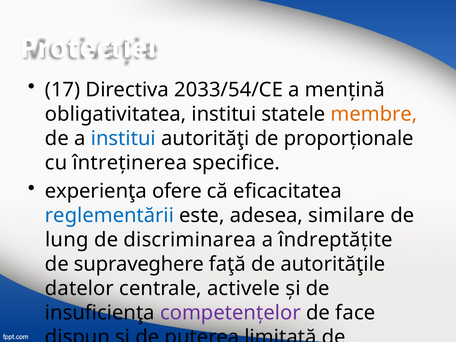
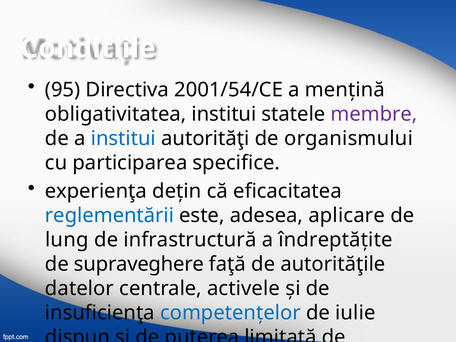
Protecţiei: Protecţiei -> Condiţiile (88, 48)
17: 17 -> 95 (63, 90)
2033/54/CE: 2033/54/CE -> 2001/54/CE (229, 90)
membre colour: orange -> purple (374, 114)
proporţionale: proporţionale -> organismului (349, 139)
întreţinerea: întreţinerea -> participarea (130, 163)
ofere: ofere -> deţin (177, 191)
similare: similare -> aplicare (347, 216)
discriminarea: discriminarea -> infrastructură (190, 240)
competenţelor colour: purple -> blue (230, 313)
face: face -> iulie (355, 313)
